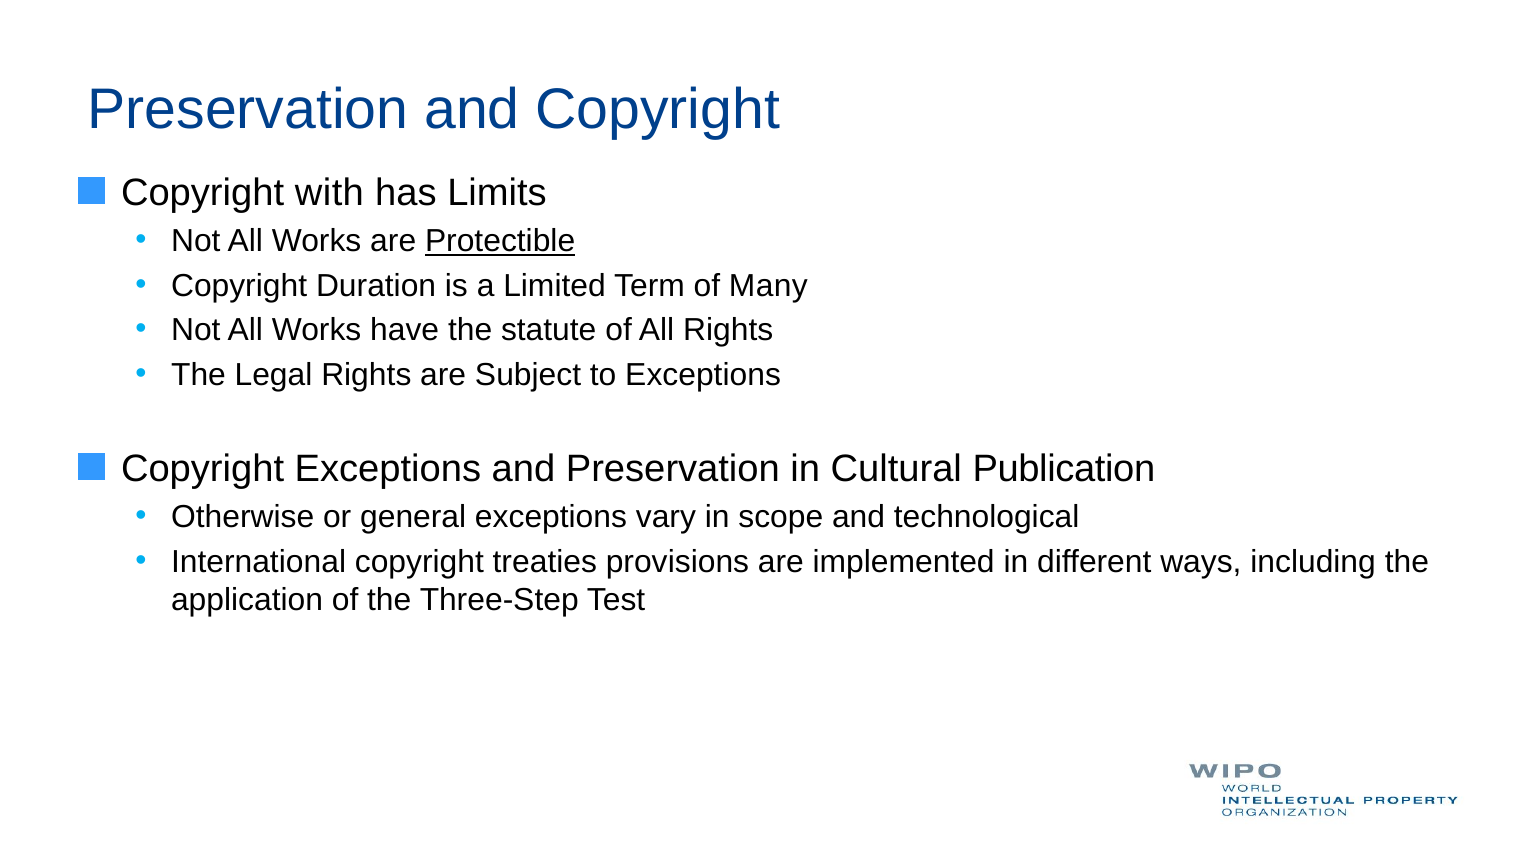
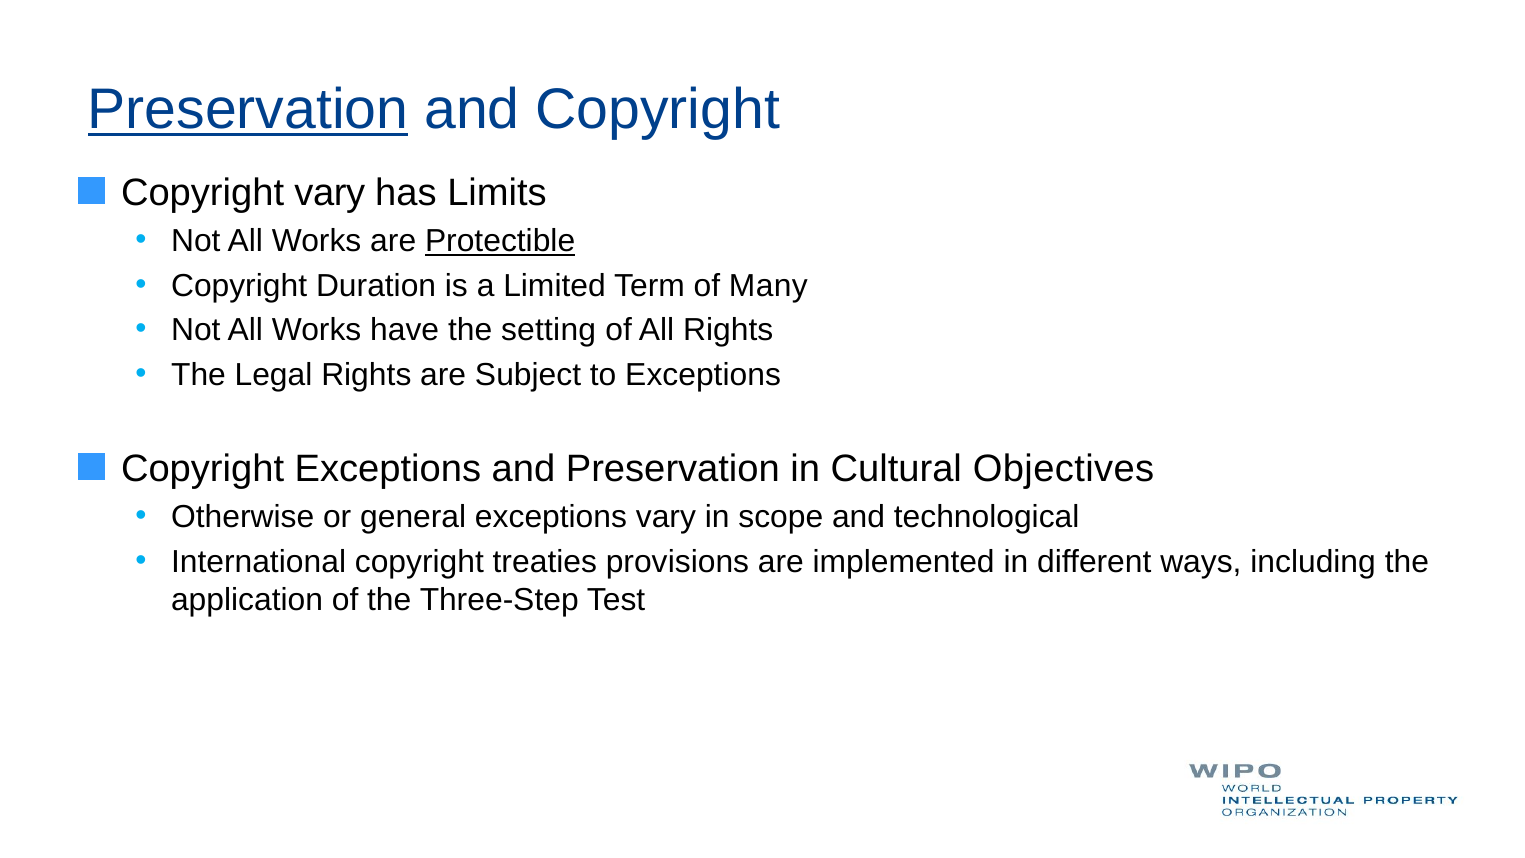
Preservation underline: none -> present (248, 110)
Copyright with: with -> vary (330, 193)
statute: statute -> setting (549, 330)
Publication: Publication -> Objectives (1064, 469)
